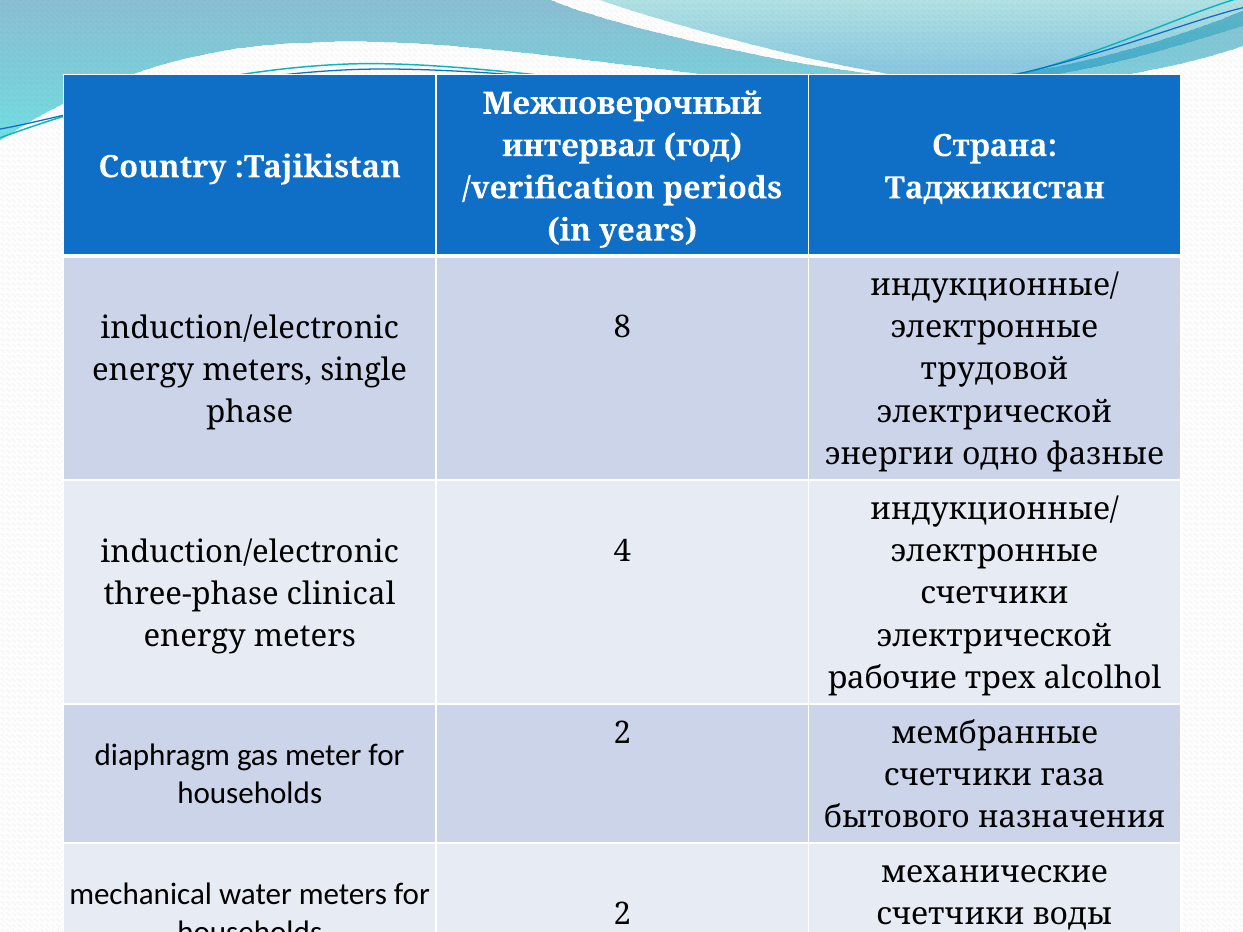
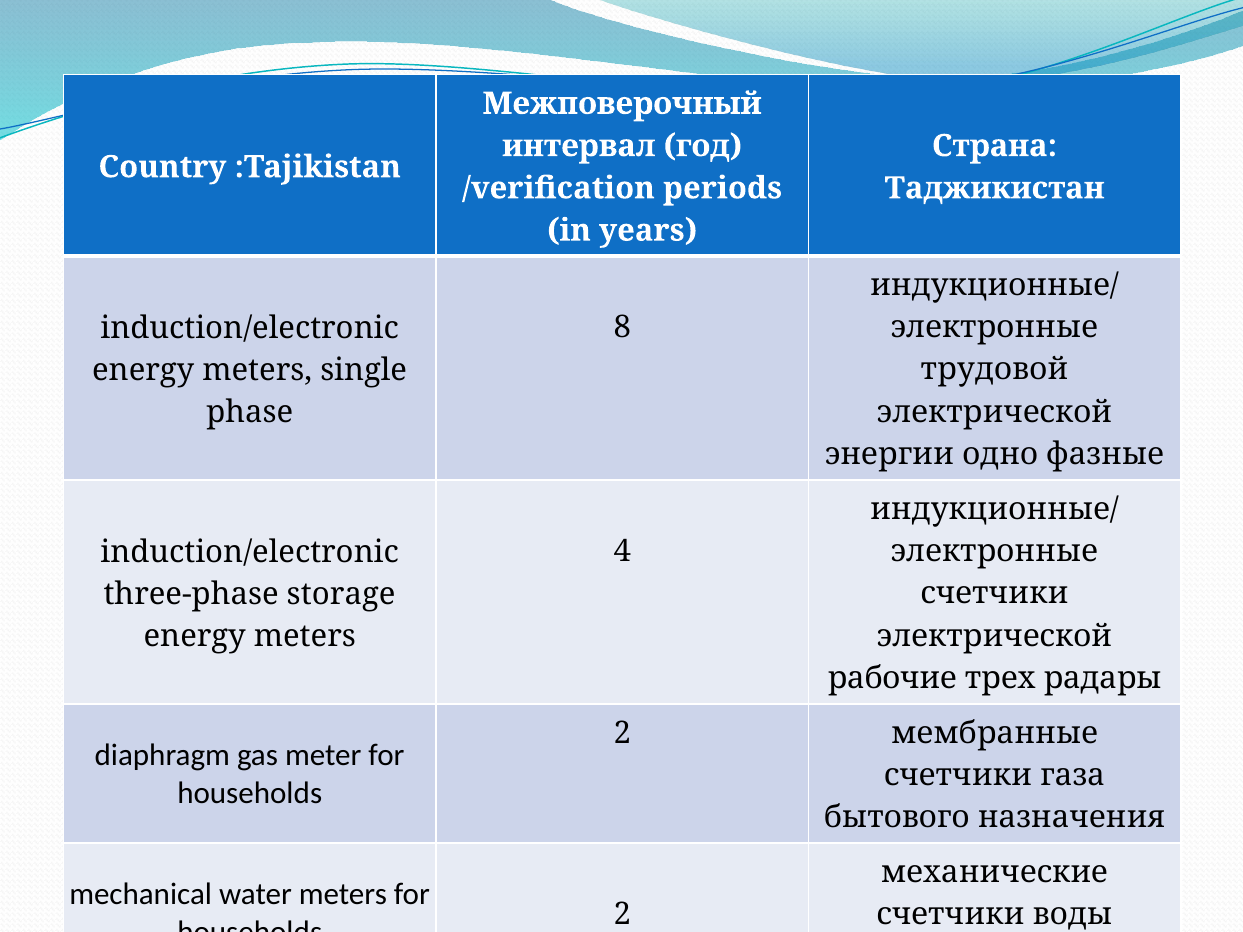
clinical: clinical -> storage (341, 594)
alcolhol: alcolhol -> радары (1103, 678)
